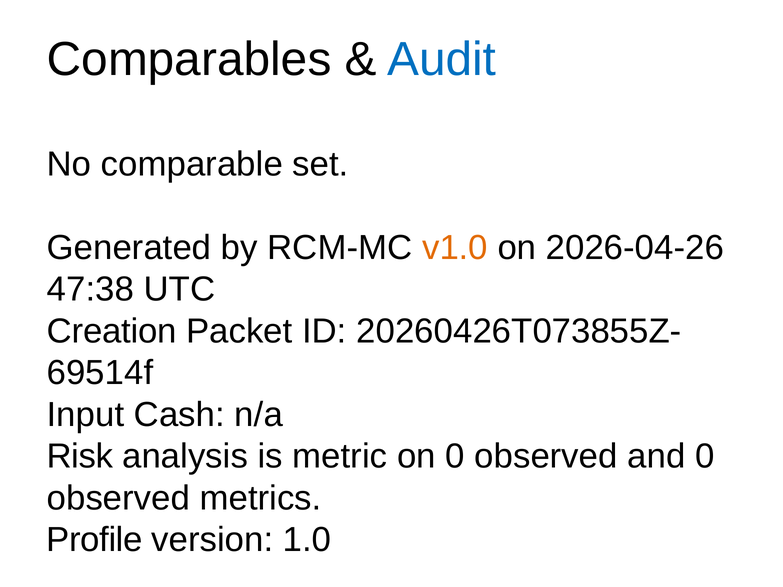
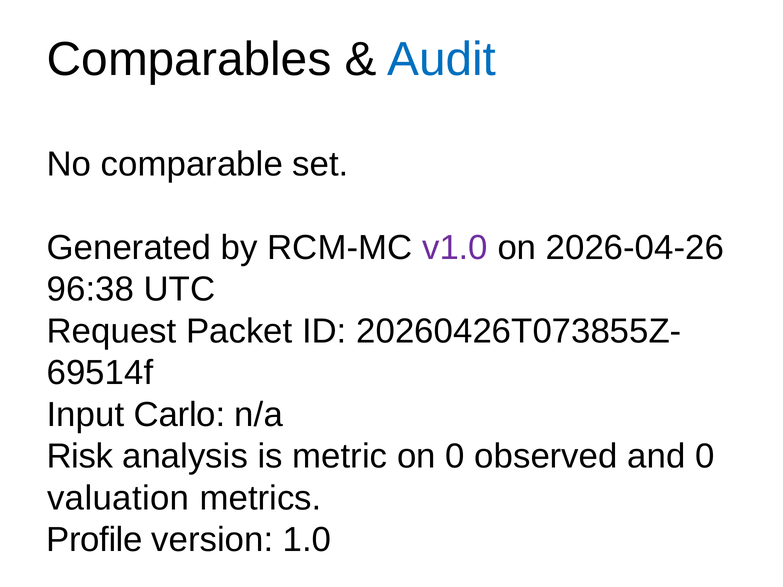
v1.0 colour: orange -> purple (455, 248)
47:38: 47:38 -> 96:38 (90, 290)
Creation: Creation -> Request (112, 331)
Cash: Cash -> Carlo (180, 415)
observed: observed -> valuation (118, 498)
